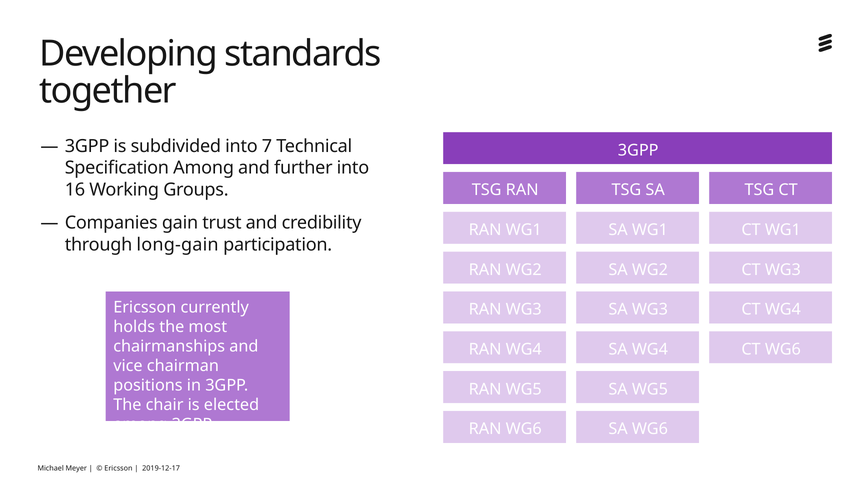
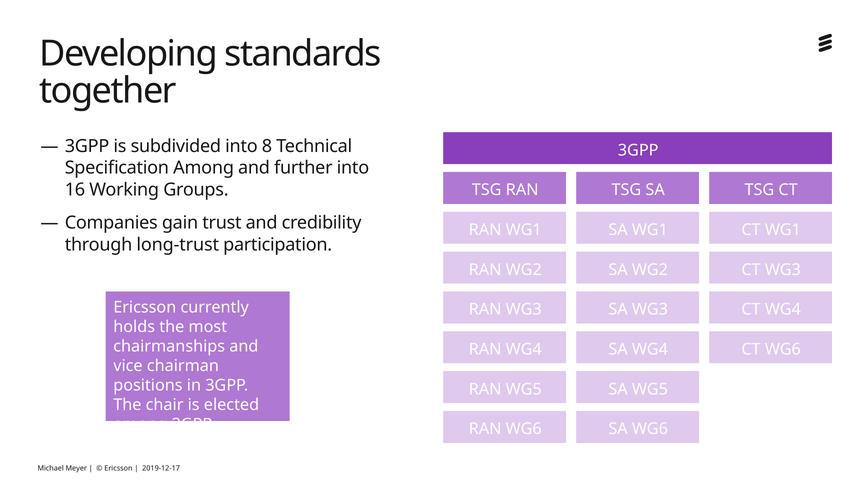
7: 7 -> 8 (267, 146)
long-gain: long-gain -> long-trust (178, 245)
